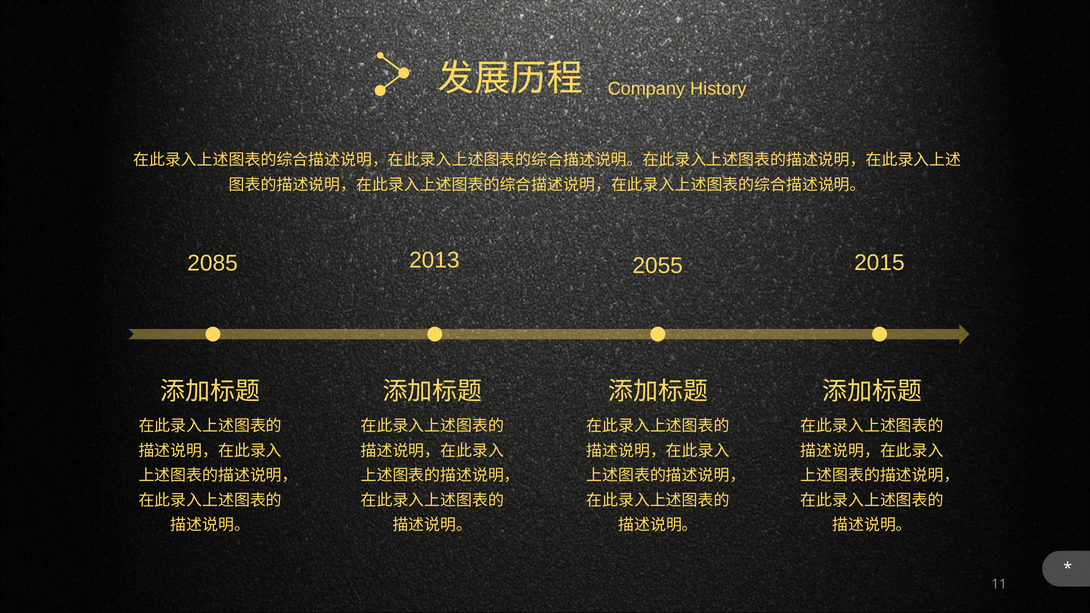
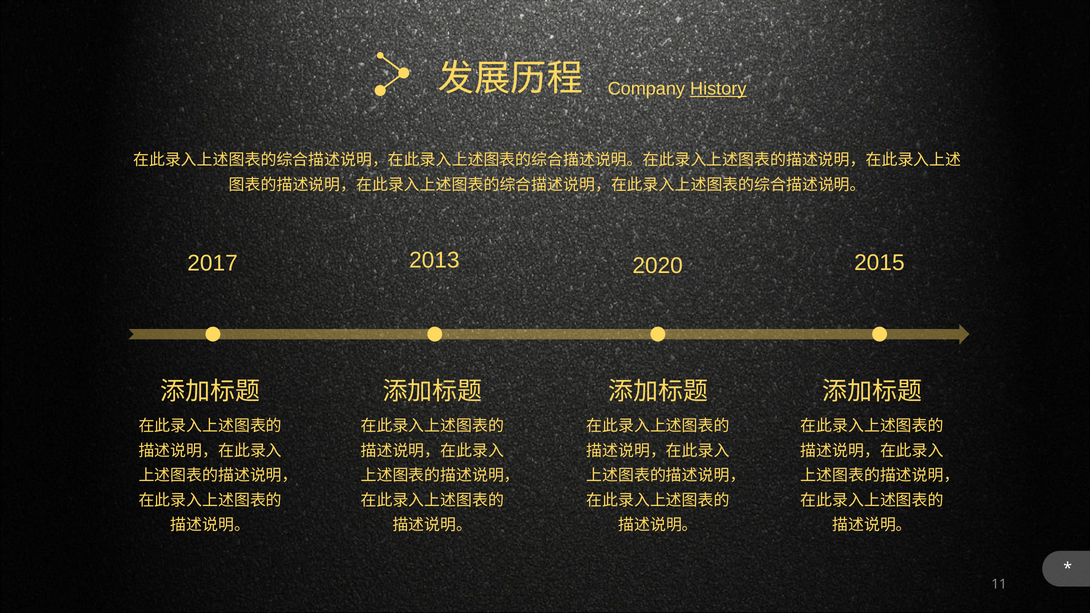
History underline: none -> present (718, 89)
2085: 2085 -> 2017 (213, 263)
2055: 2055 -> 2020 (658, 266)
